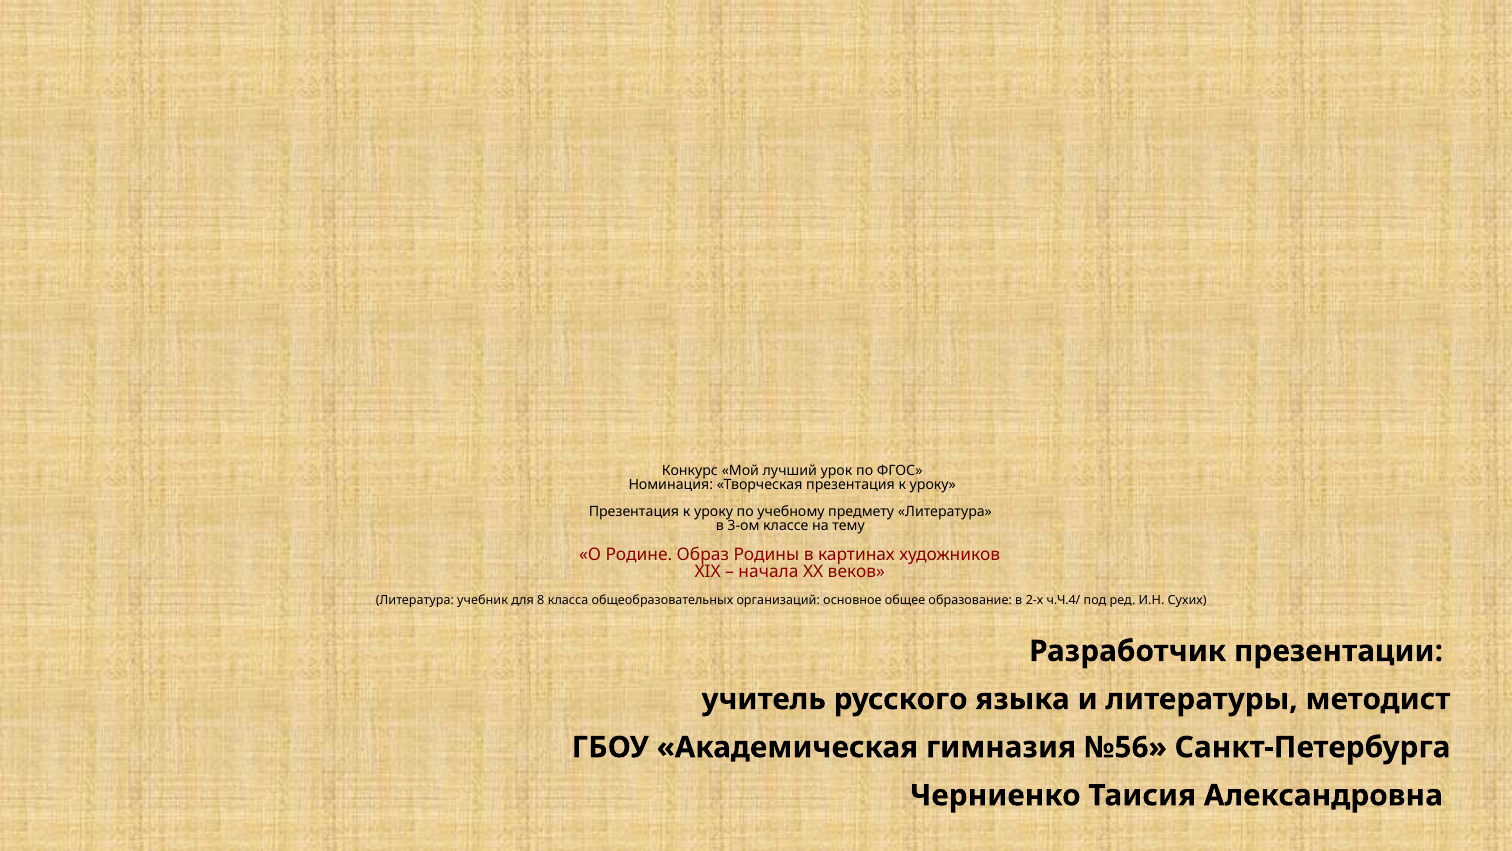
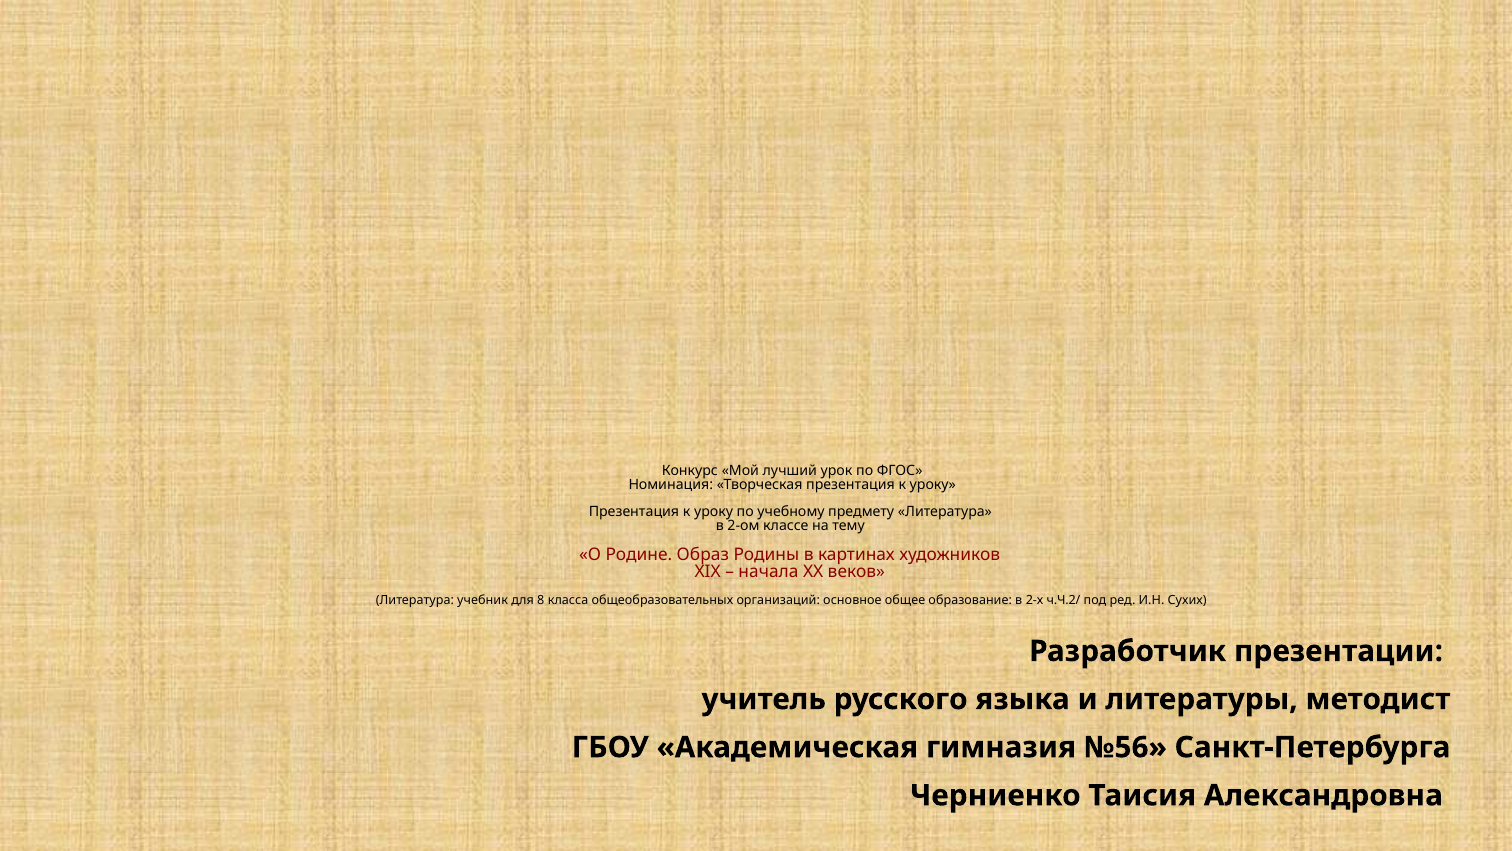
3-ом: 3-ом -> 2-ом (743, 526)
ч.Ч.4/: ч.Ч.4/ -> ч.Ч.2/ (1063, 600)
